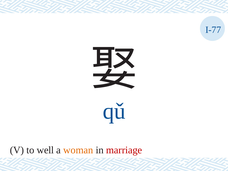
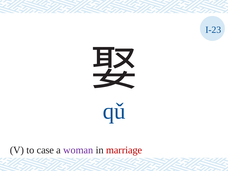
I-77: I-77 -> I-23 (213, 30)
well: well -> case (45, 150)
woman colour: orange -> purple (78, 150)
